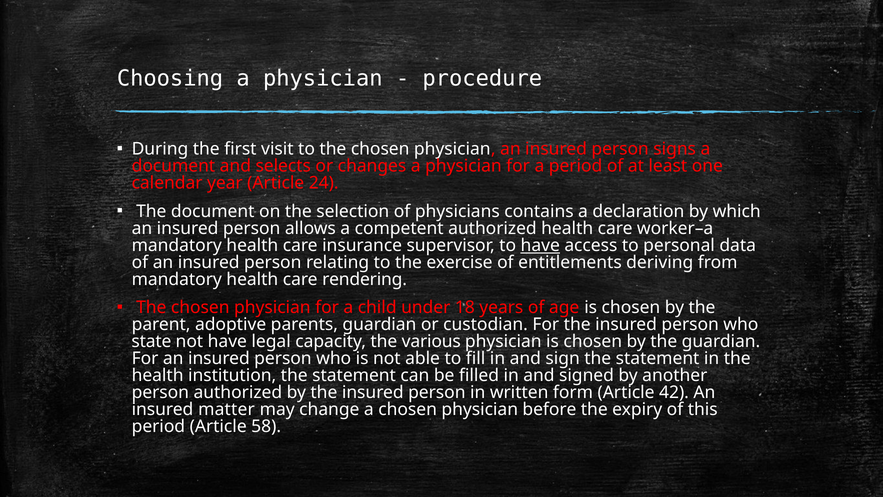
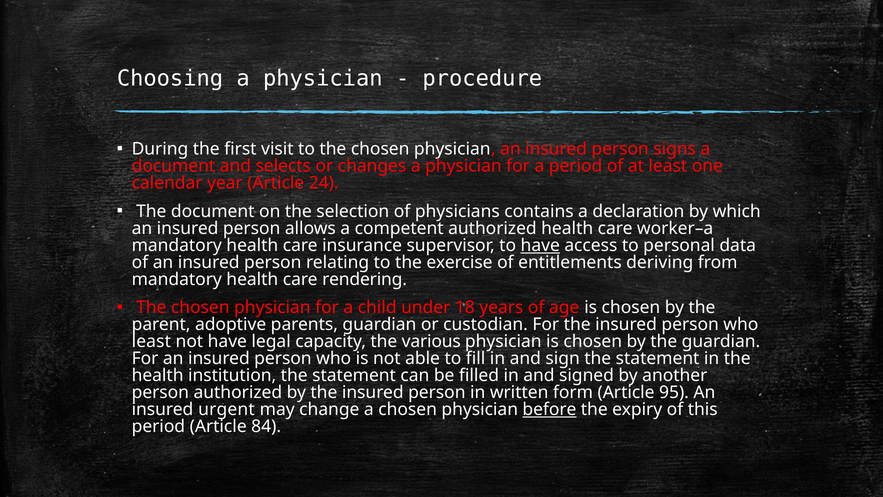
state: state -> least (151, 341)
42: 42 -> 95 (674, 392)
matter: matter -> urgent (226, 409)
before underline: none -> present (549, 409)
58: 58 -> 84 (266, 426)
